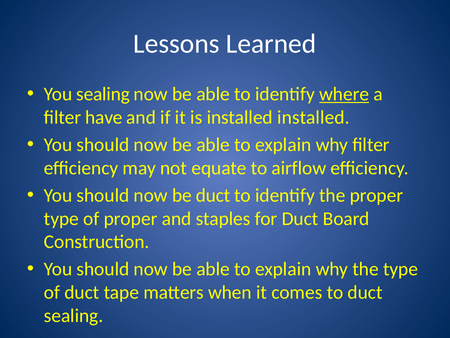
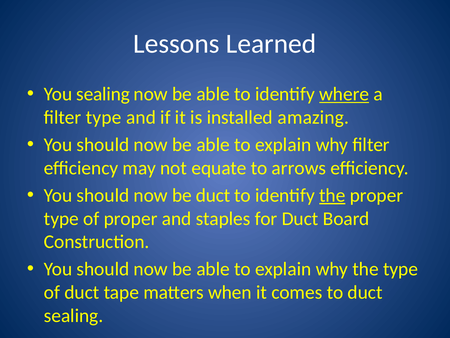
filter have: have -> type (104, 117)
installed installed: installed -> amazing (313, 117)
airflow: airflow -> arrows (299, 168)
the underline: none -> present (332, 195)
